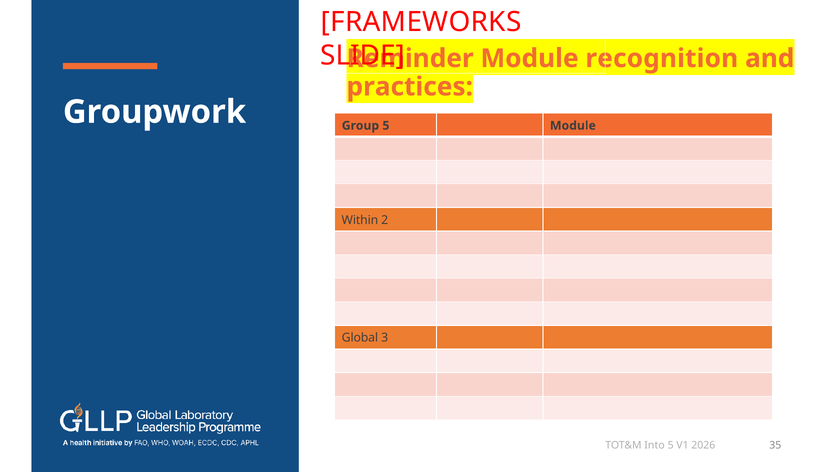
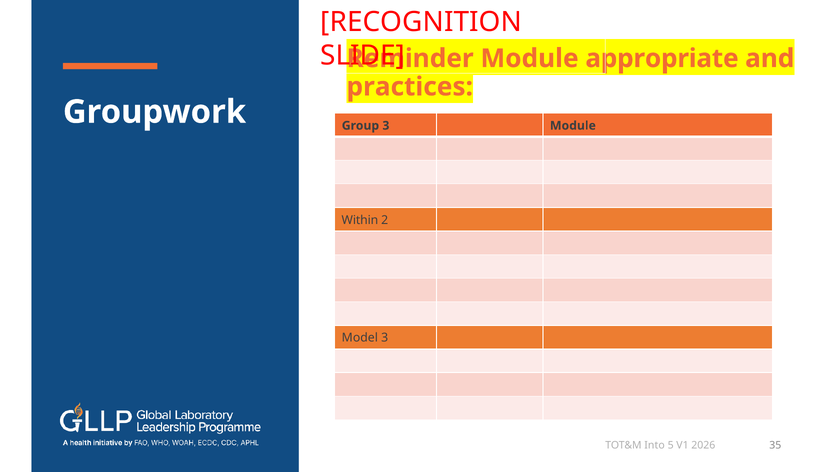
FRAMEWORKS: FRAMEWORKS -> RECOGNITION (421, 22)
recognition: recognition -> appropriate (662, 58)
Group 5: 5 -> 3 (386, 126)
Global: Global -> Model (360, 338)
